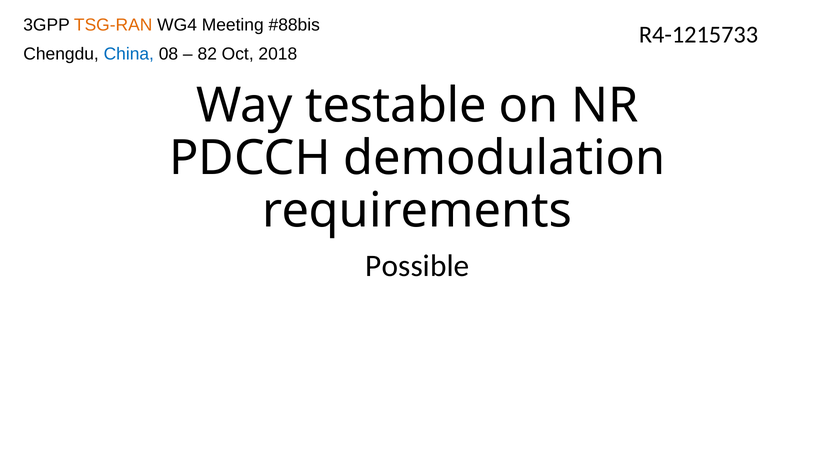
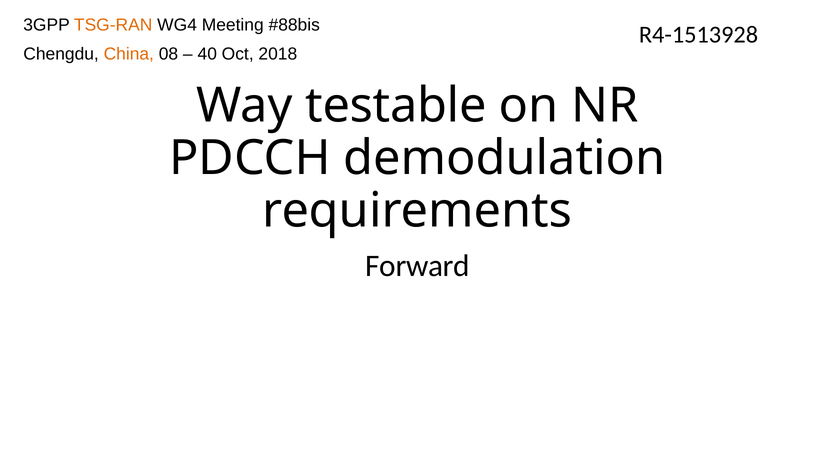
R4-1215733: R4-1215733 -> R4-1513928 (699, 35)
China colour: blue -> orange (129, 54)
82: 82 -> 40 (207, 54)
Possible: Possible -> Forward (418, 267)
